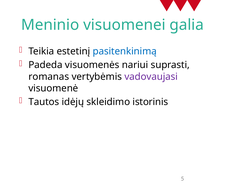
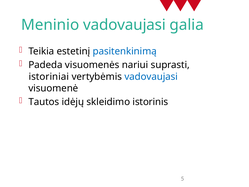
Meninio visuomenei: visuomenei -> vadovaujasi (124, 25)
romanas: romanas -> istoriniai (49, 77)
vadovaujasi colour: purple -> blue (151, 77)
